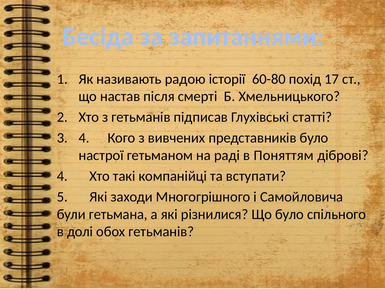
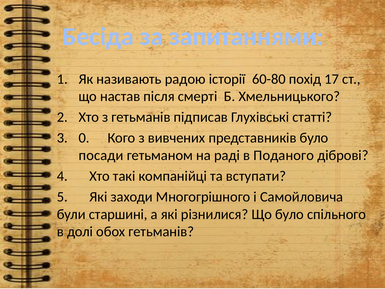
3 4: 4 -> 0 (84, 138)
настрої: настрої -> посади (101, 155)
Поняттям: Поняттям -> Поданого (284, 155)
гетьмана: гетьмана -> старшині (118, 214)
